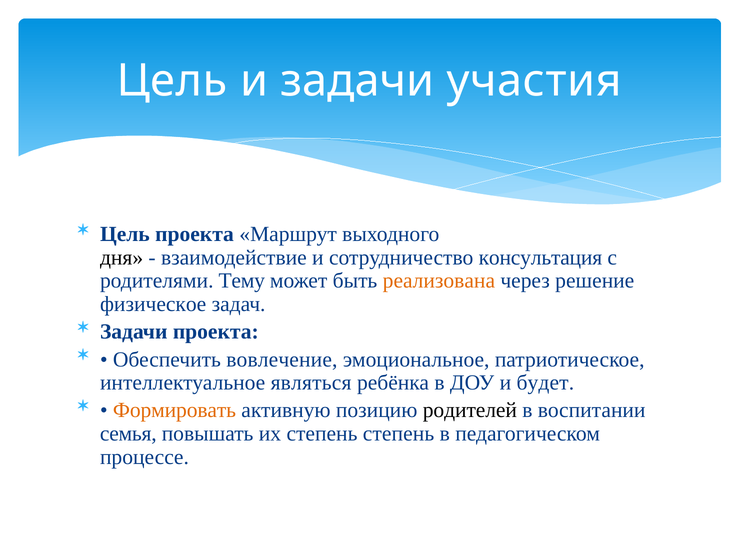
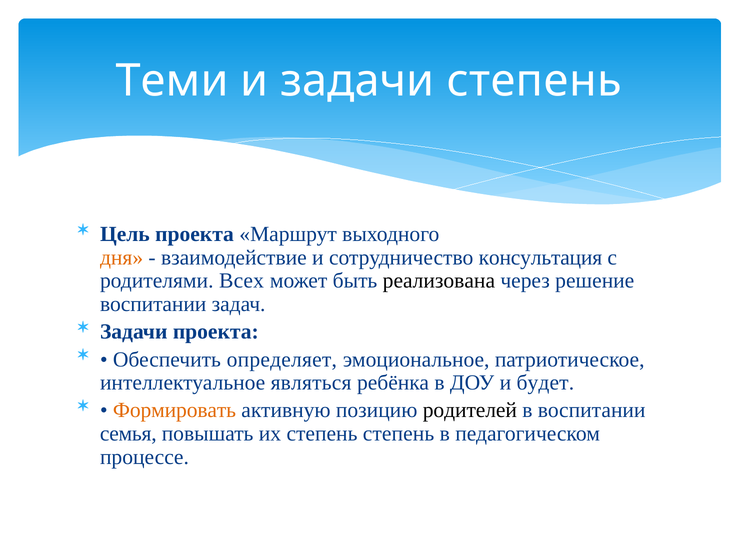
Цель: Цель -> Теми (172, 81)
задачи участия: участия -> степень (534, 81)
дня colour: black -> orange (122, 258)
Тему: Тему -> Всех (242, 281)
реализована colour: orange -> black (439, 281)
физическое: физическое -> воспитании (153, 304)
вовлечение: вовлечение -> определяет (282, 360)
